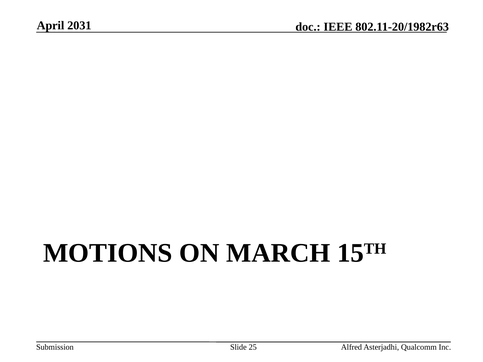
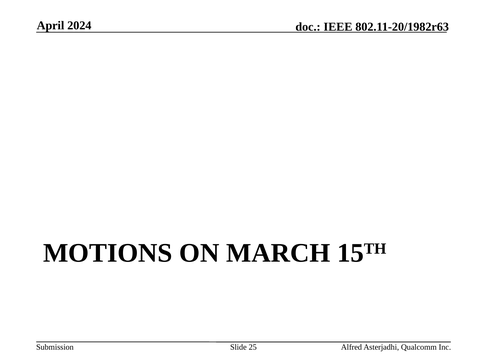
2031: 2031 -> 2024 (79, 26)
